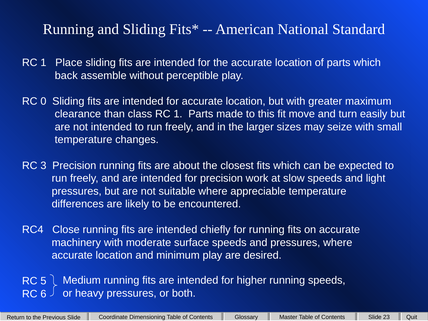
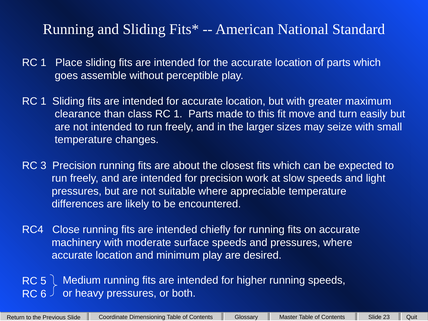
back: back -> goes (66, 76)
0: 0 -> 1 (43, 101)
